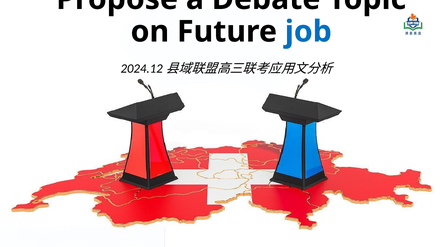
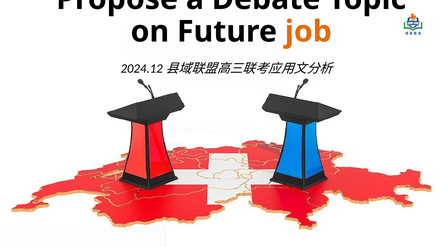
job colour: blue -> orange (308, 32)
